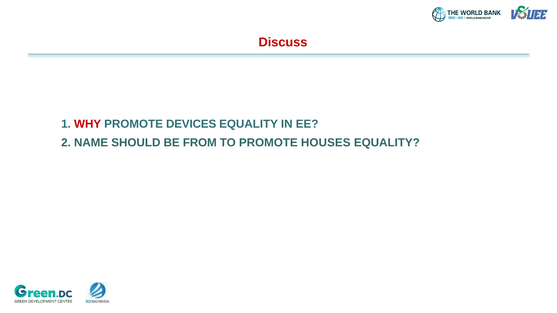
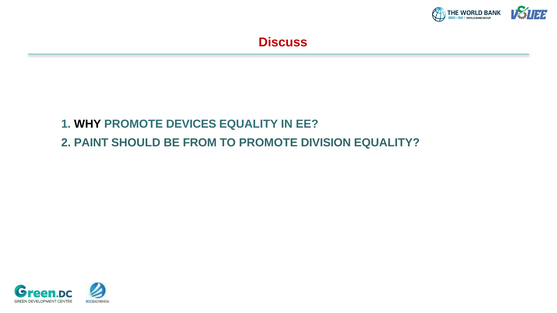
WHY colour: red -> black (88, 124)
NAME: NAME -> PAINT (91, 143)
HOUSES: HOUSES -> DIVISION (326, 143)
